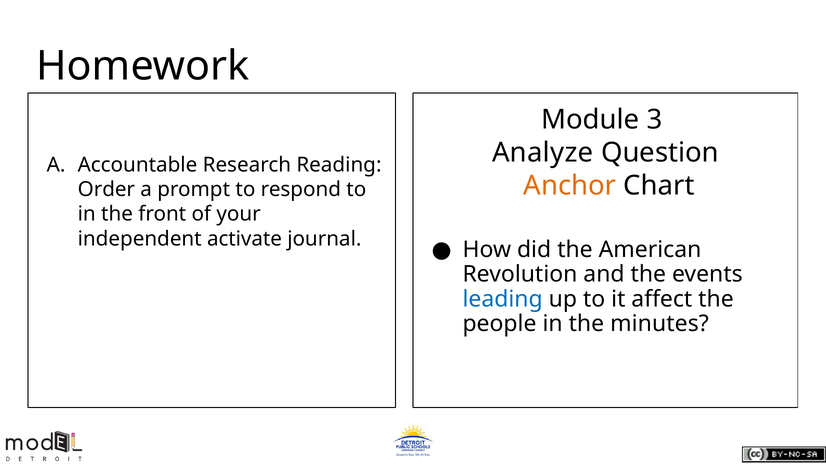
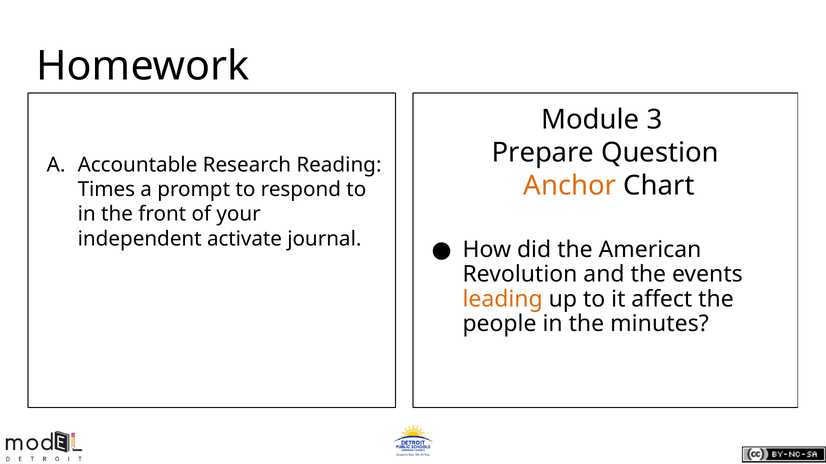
Analyze: Analyze -> Prepare (543, 153)
Order: Order -> Times (106, 190)
leading colour: blue -> orange (503, 299)
